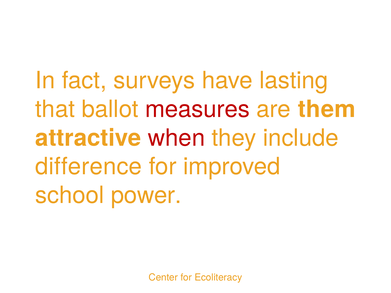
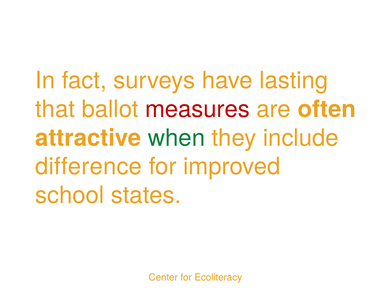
them: them -> often (327, 109)
when colour: red -> green (177, 138)
power: power -> states (146, 195)
